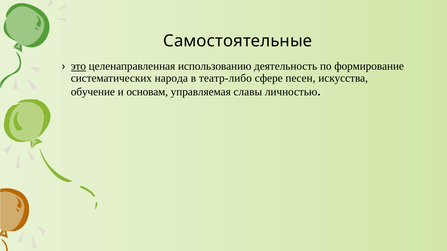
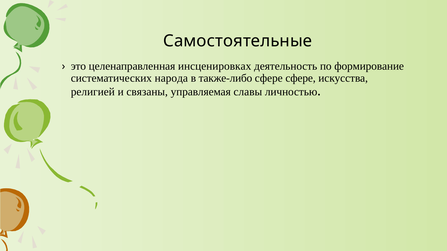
это underline: present -> none (78, 66)
использованию: использованию -> инсценировках (215, 66)
театр-либо: театр-либо -> также-либо (225, 78)
сфере песен: песен -> сфере (301, 78)
обучение: обучение -> религией (93, 92)
основам: основам -> связаны (147, 92)
